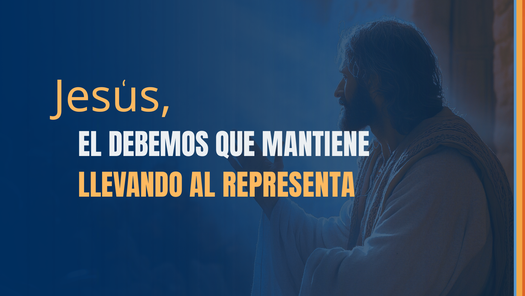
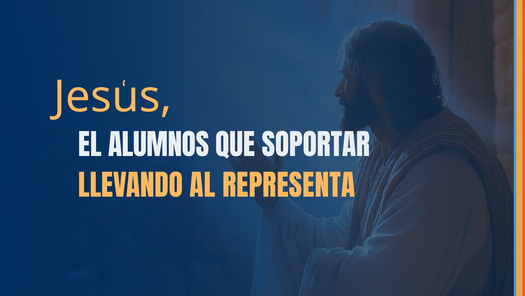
DEBEMOS: DEBEMOS -> ALUMNOS (159, 146)
MANTIENE: MANTIENE -> SOPORTAR (316, 146)
